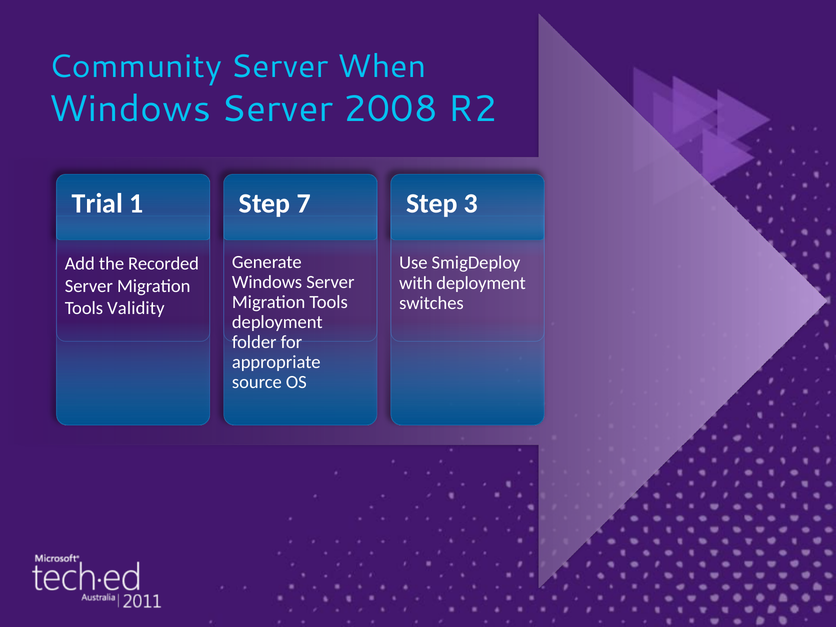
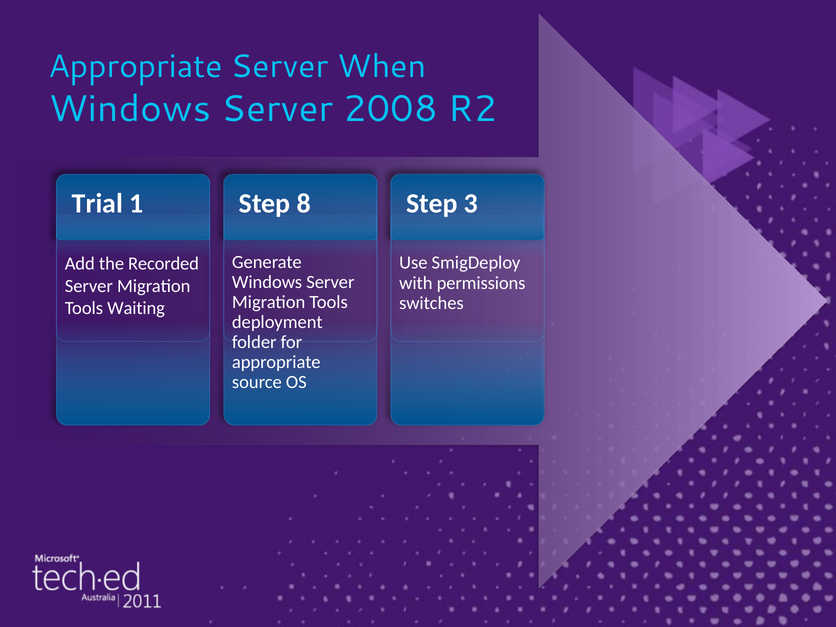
Community: Community -> Appropriate (136, 67)
7: 7 -> 8 (304, 203)
with deployment: deployment -> permissions (481, 283)
Validity: Validity -> Waiting (136, 308)
